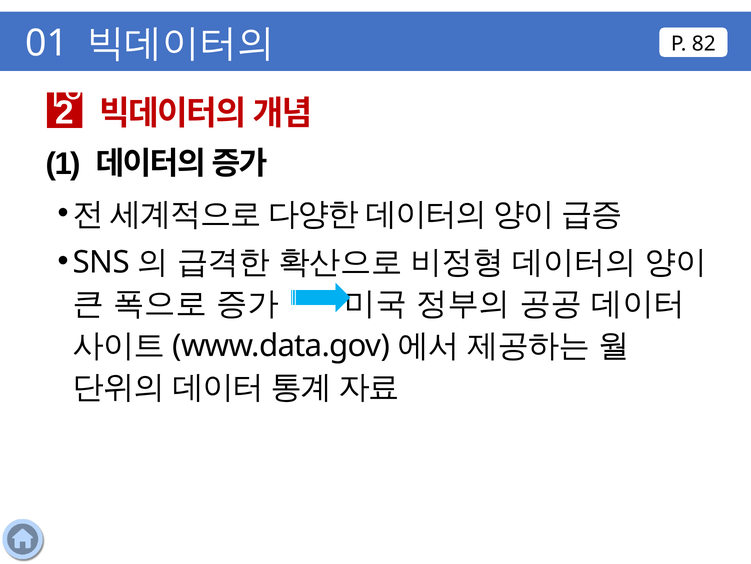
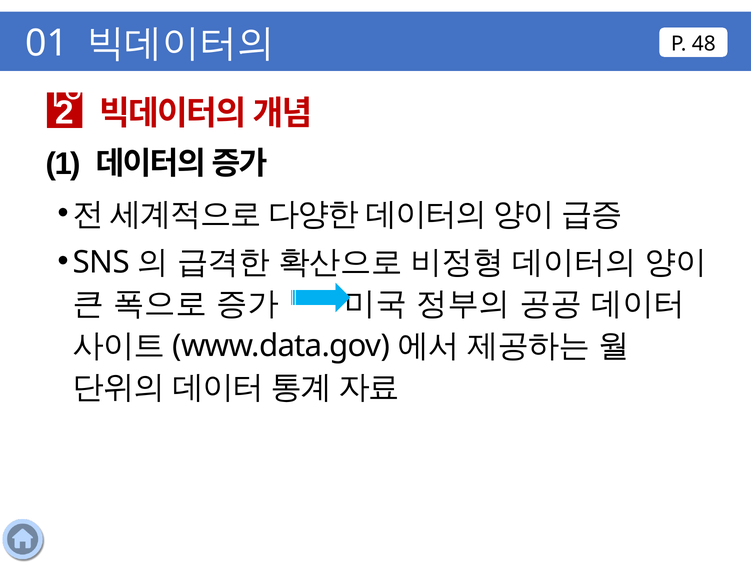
82: 82 -> 48 (704, 44)
